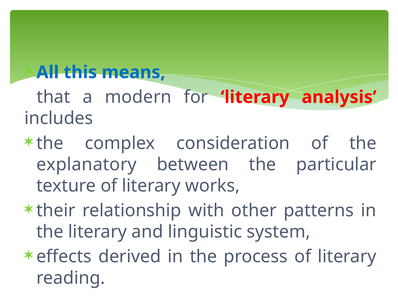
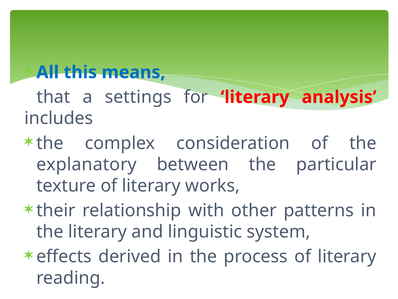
modern: modern -> settings (138, 97)
